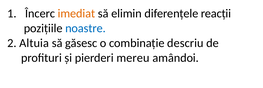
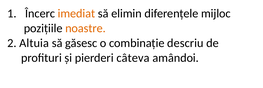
reacții: reacții -> mijloc (216, 13)
noastre colour: blue -> orange (86, 28)
mereu: mereu -> câteva (133, 58)
